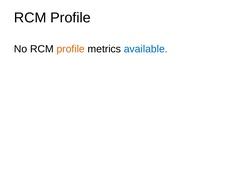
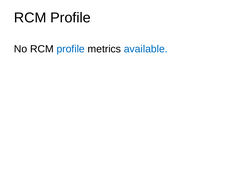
profile colour: orange -> blue (71, 49)
